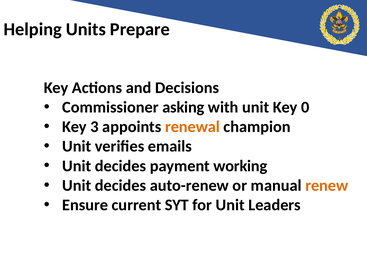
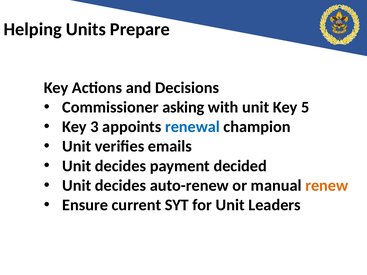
0: 0 -> 5 (305, 107)
renewal colour: orange -> blue (192, 127)
working: working -> decided (240, 166)
